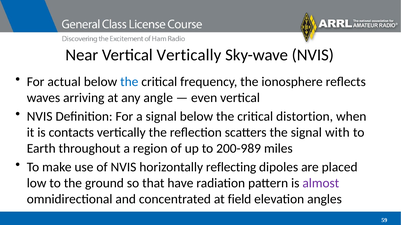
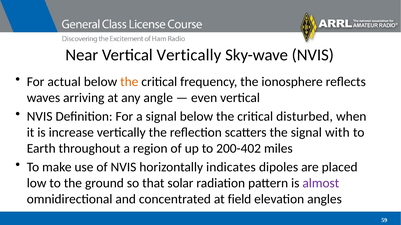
the colour: blue -> orange (129, 82)
distortion: distortion -> disturbed (305, 117)
contacts: contacts -> increase (71, 133)
200-989: 200-989 -> 200-402 (239, 149)
reflecting: reflecting -> indicates (231, 167)
have: have -> solar (180, 183)
